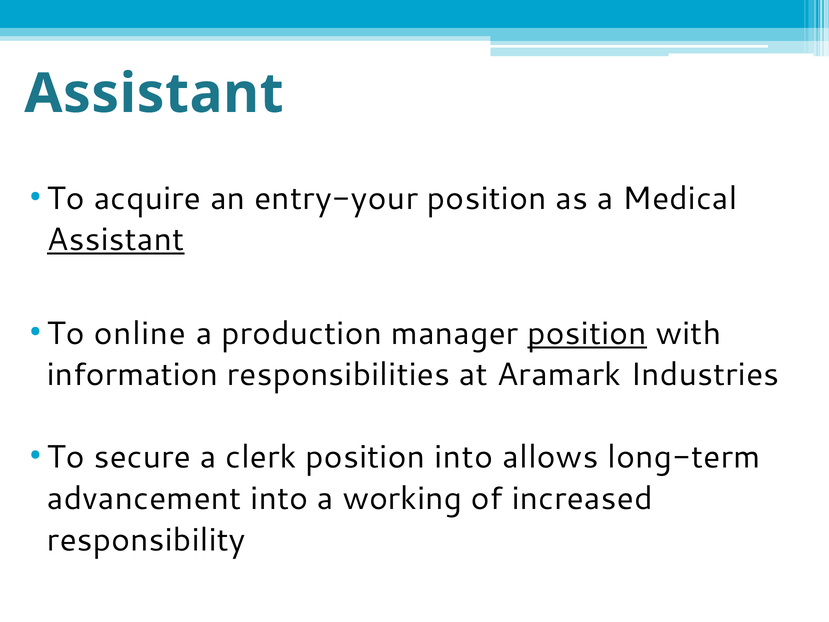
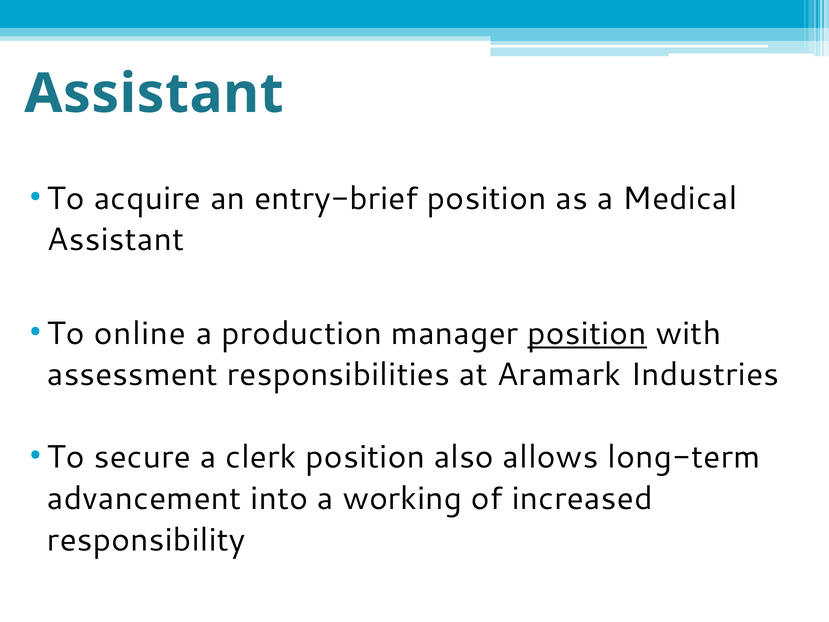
entry-your: entry-your -> entry-brief (336, 198)
Assistant underline: present -> none (116, 240)
information: information -> assessment (133, 375)
position into: into -> also (464, 457)
